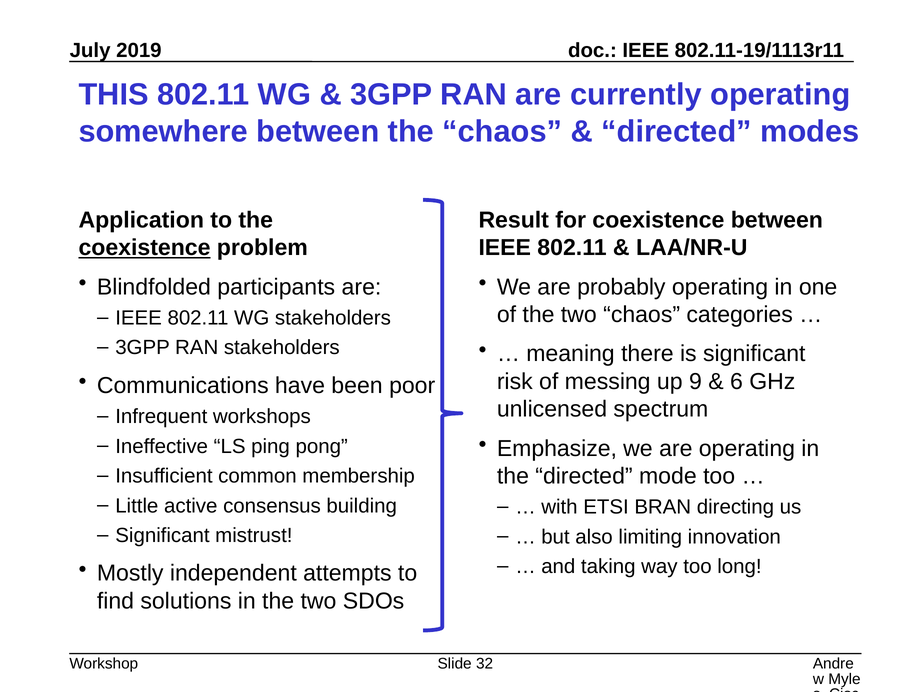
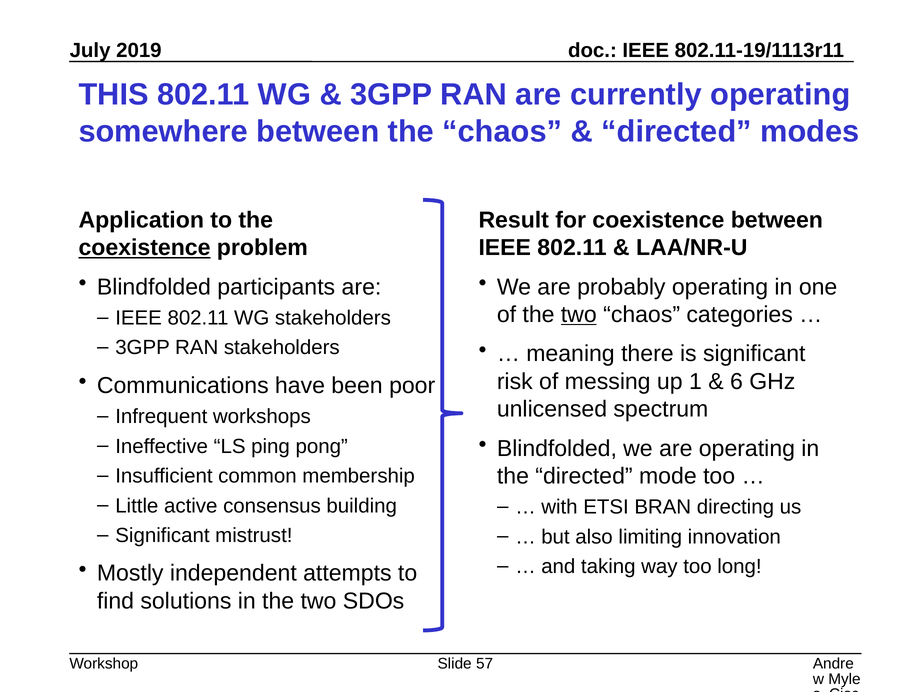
two underline: none -> present (579, 315)
9: 9 -> 1 (695, 382)
Emphasize: Emphasize -> Blindfolded (557, 449)
32: 32 -> 57 (485, 664)
